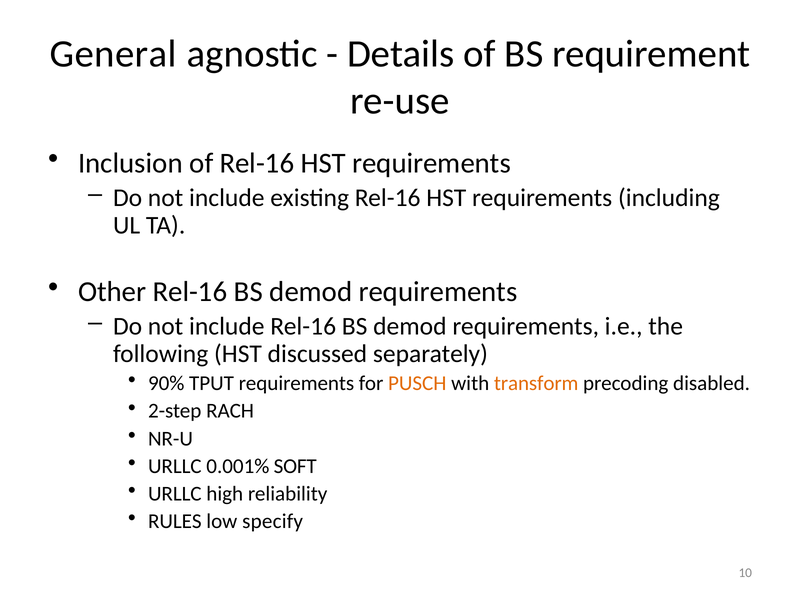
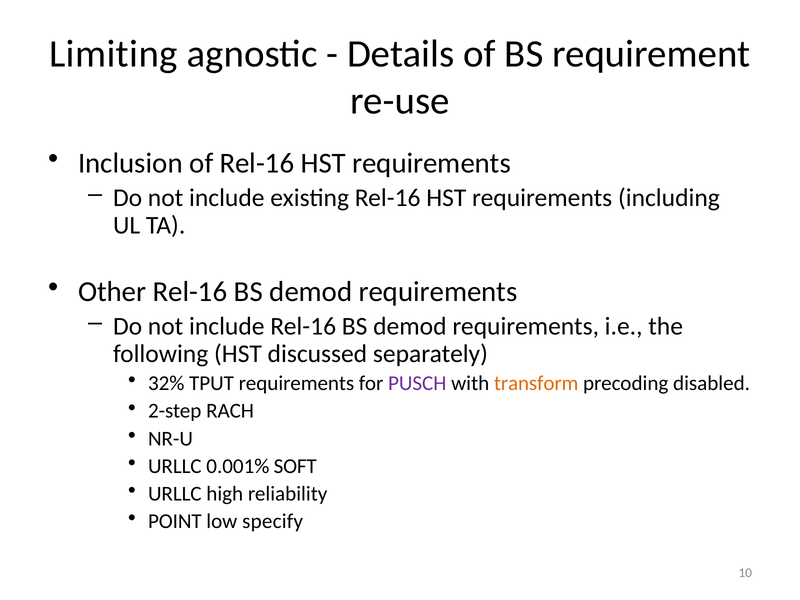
General: General -> Limiting (113, 54)
90%: 90% -> 32% (166, 383)
PUSCH colour: orange -> purple (417, 383)
RULES: RULES -> POINT (175, 521)
